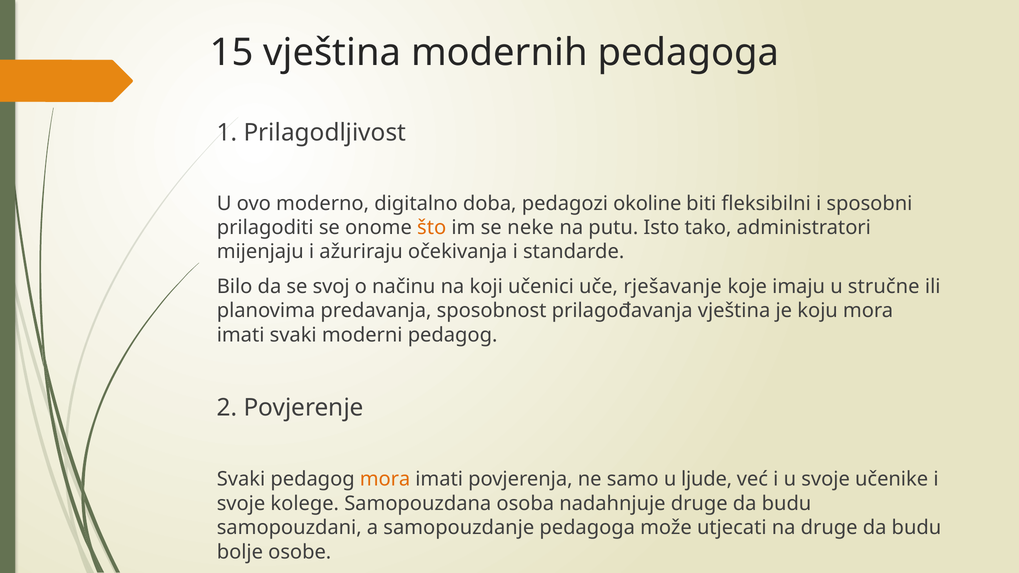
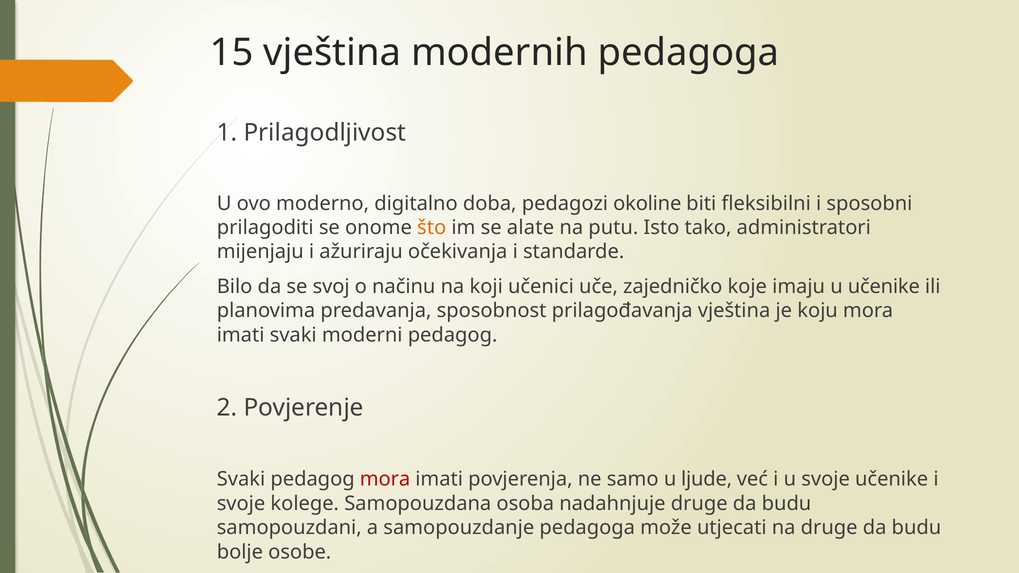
neke: neke -> alate (531, 228)
rješavanje: rješavanje -> zajedničko (673, 287)
u stručne: stručne -> učenike (884, 287)
mora colour: orange -> red (385, 479)
